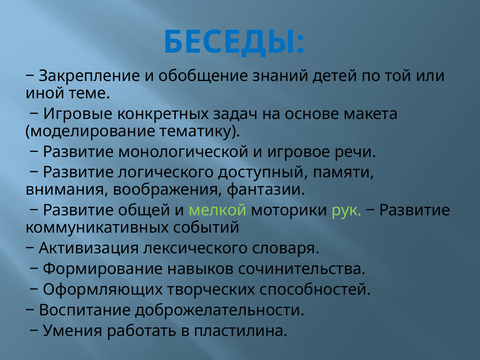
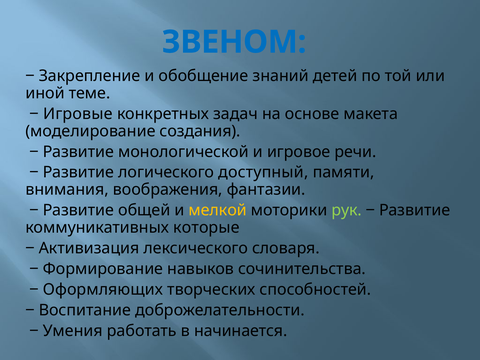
БЕСЕДЫ: БЕСЕДЫ -> ЗВЕНОМ (234, 42)
тематику: тематику -> создания (200, 131)
мелкой colour: light green -> yellow (218, 210)
событий: событий -> которые (206, 228)
пластилина: пластилина -> начинается (241, 331)
